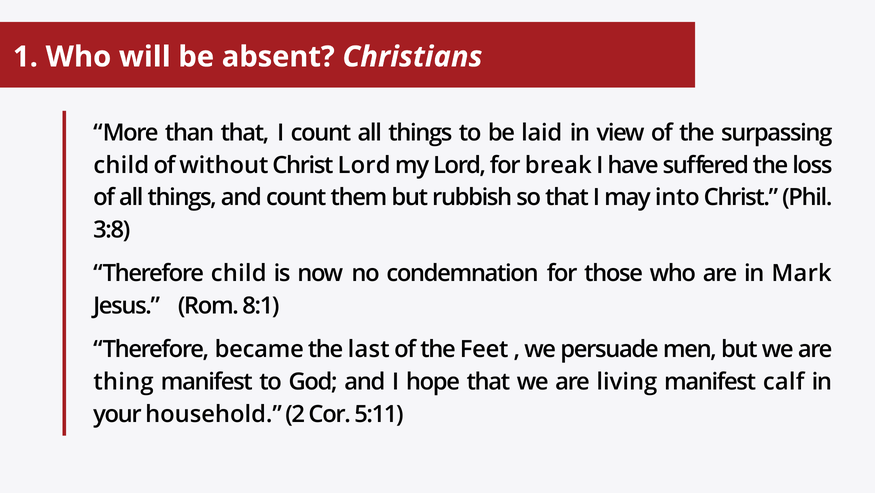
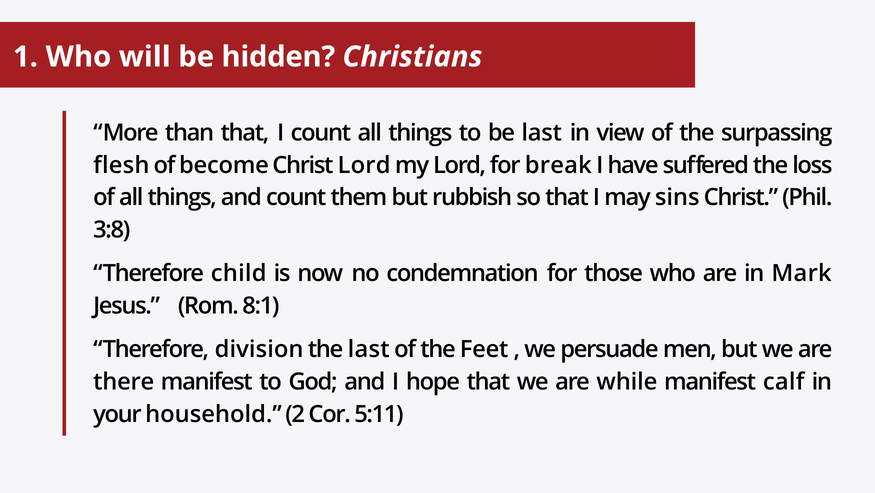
absent: absent -> hidden (278, 57)
be laid: laid -> last (542, 133)
child: child -> flesh (121, 165)
without: without -> become (224, 165)
into: into -> sins (677, 198)
became: became -> division (259, 350)
thing: thing -> there (124, 382)
living: living -> while (627, 382)
